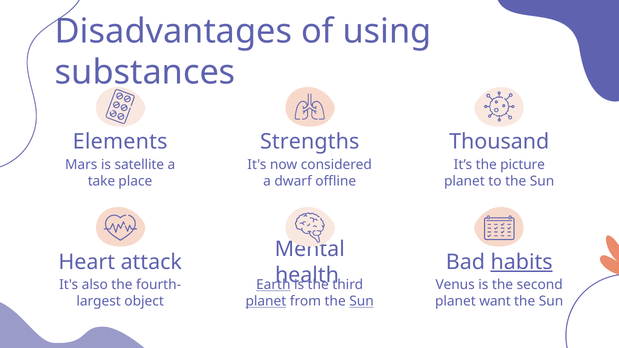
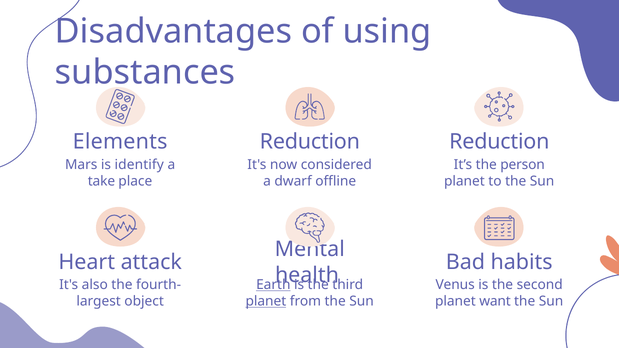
Strengths: Strengths -> Reduction (310, 142)
Thousand: Thousand -> Reduction (499, 142)
satellite: satellite -> identify (139, 165)
picture: picture -> person (523, 165)
habits underline: present -> none (522, 262)
Sun underline: present -> none (362, 301)
